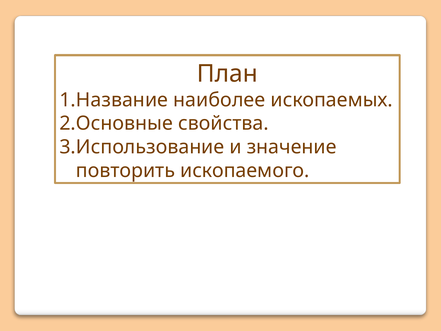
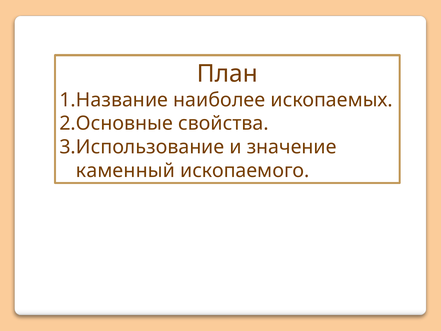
повторить: повторить -> каменный (125, 170)
